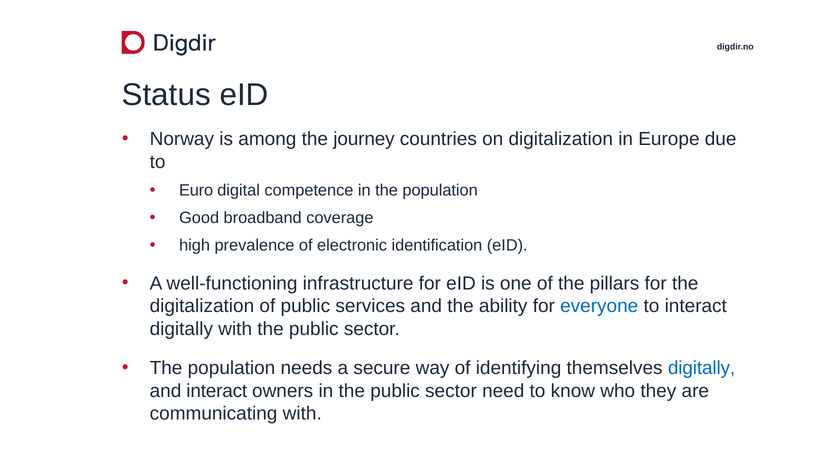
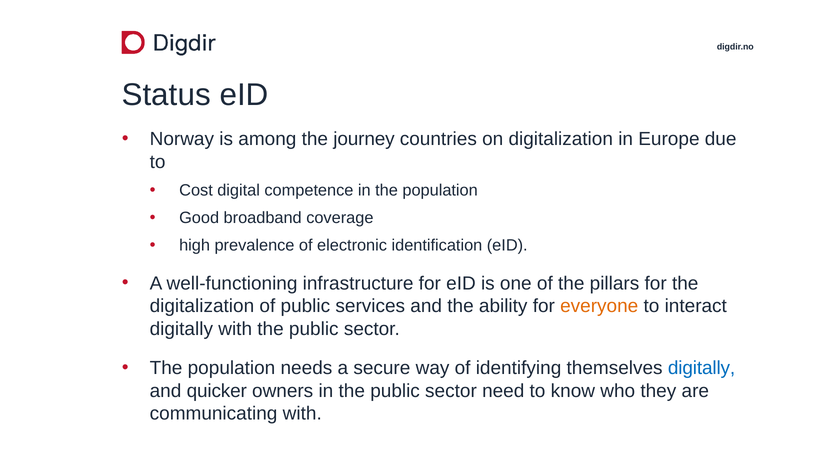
Euro: Euro -> Cost (196, 191)
everyone colour: blue -> orange (599, 306)
and interact: interact -> quicker (217, 391)
